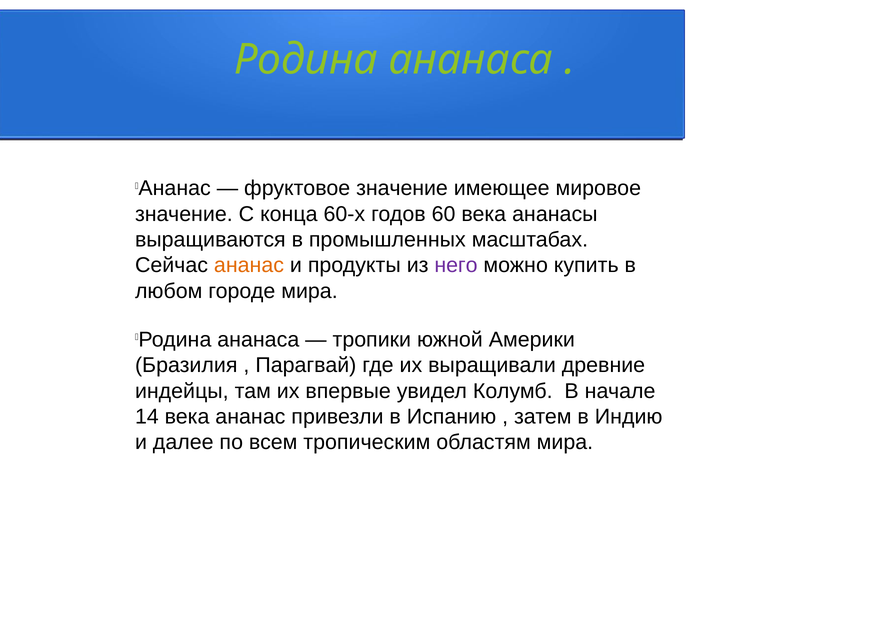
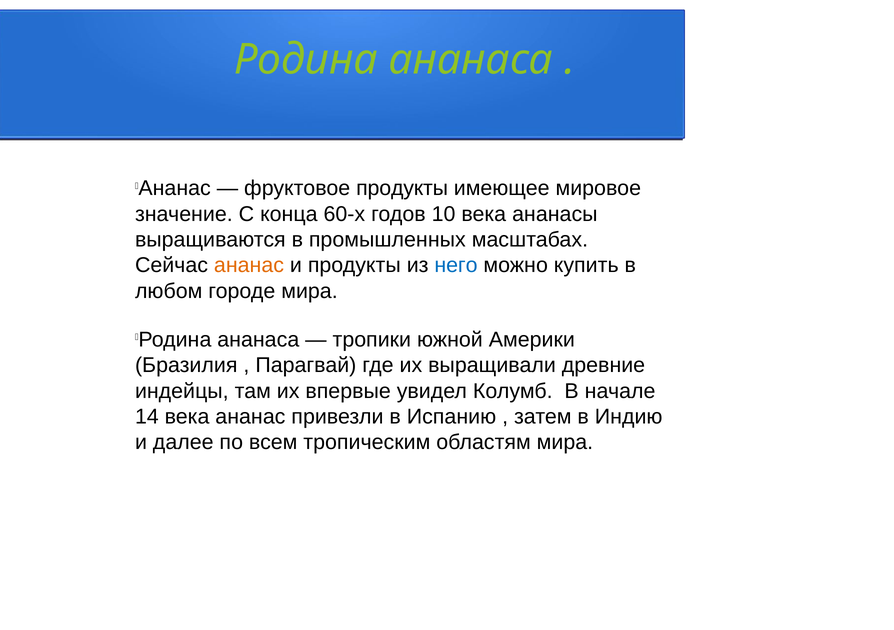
фруктовое значение: значение -> продукты (402, 188)
60: 60 -> 10 (444, 214)
него colour: purple -> blue (456, 265)
